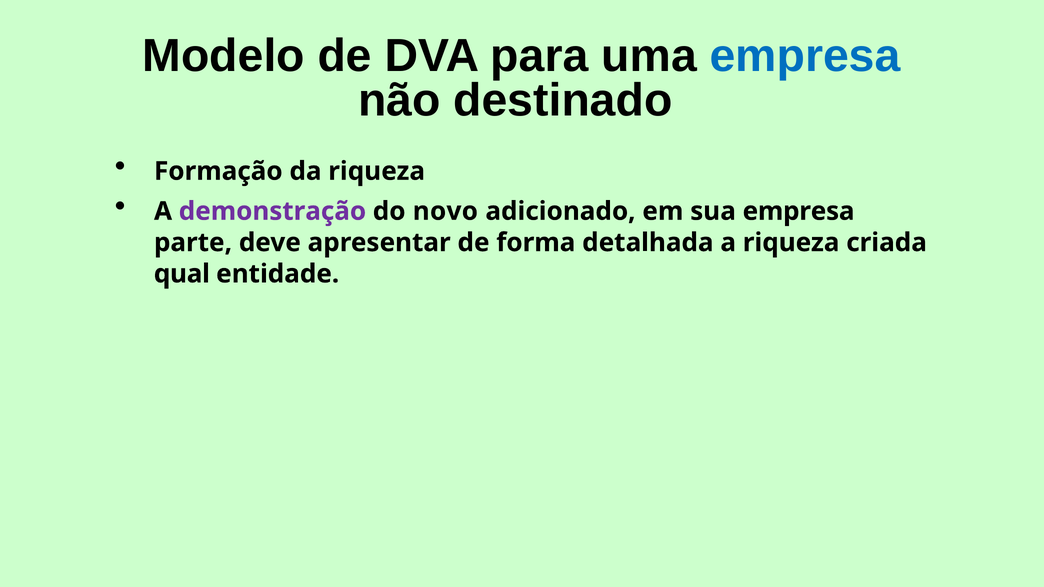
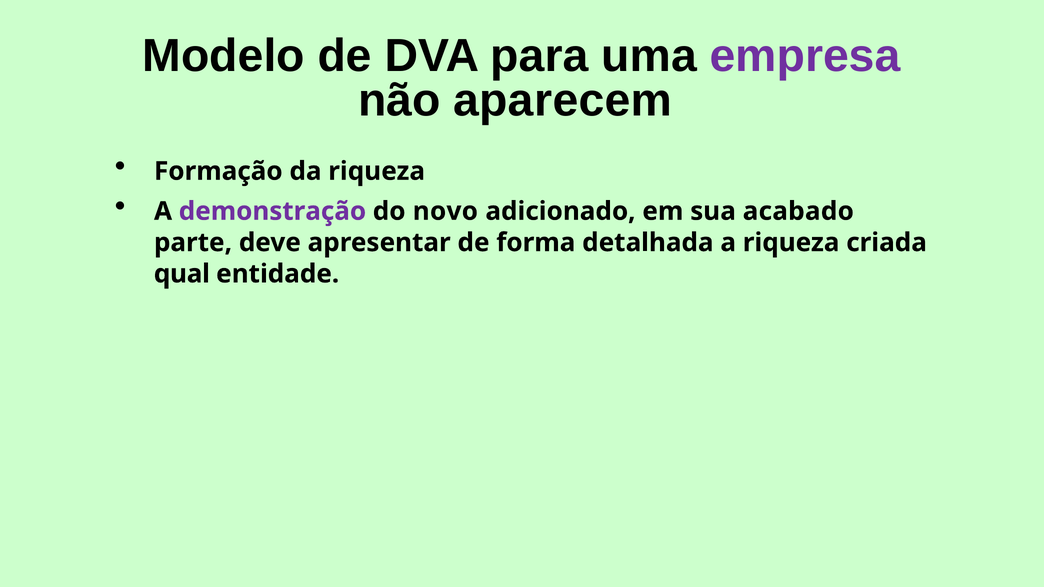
empresa colour: blue -> purple (805, 56)
destinado: destinado -> aparecem (563, 101)
sua empresa: empresa -> acabado (798, 211)
